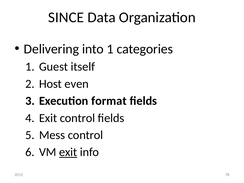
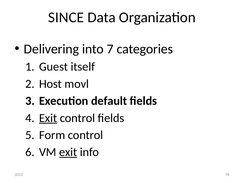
into 1: 1 -> 7 (110, 49)
even: even -> movl (77, 84)
format: format -> default (109, 101)
Exit underline: none -> present (48, 118)
Mess: Mess -> Form (52, 135)
